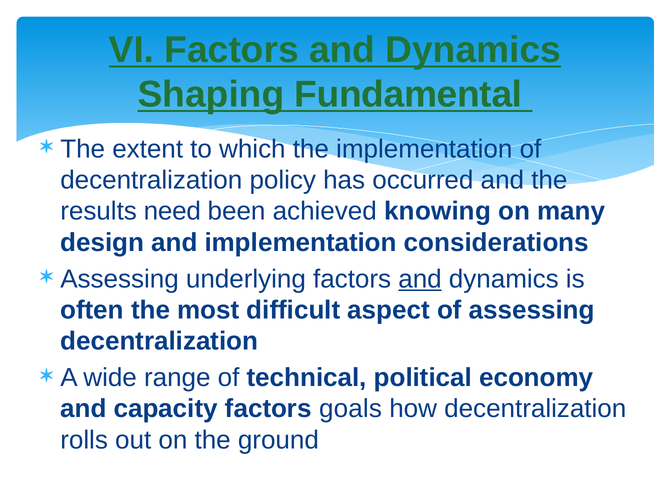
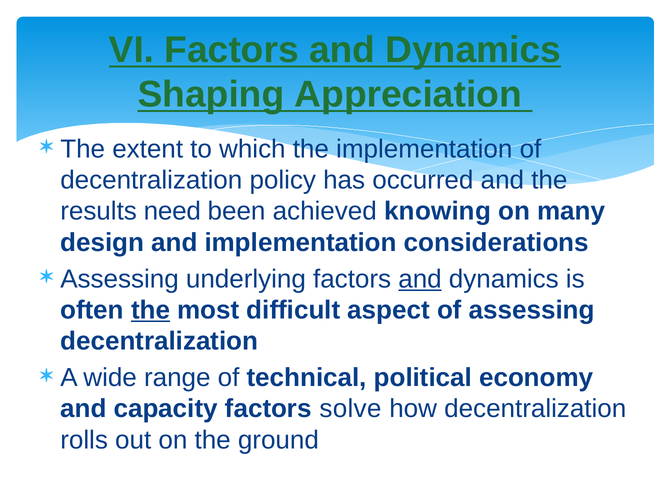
Fundamental: Fundamental -> Appreciation (408, 95)
the underline: none -> present (151, 310)
goals: goals -> solve (350, 409)
